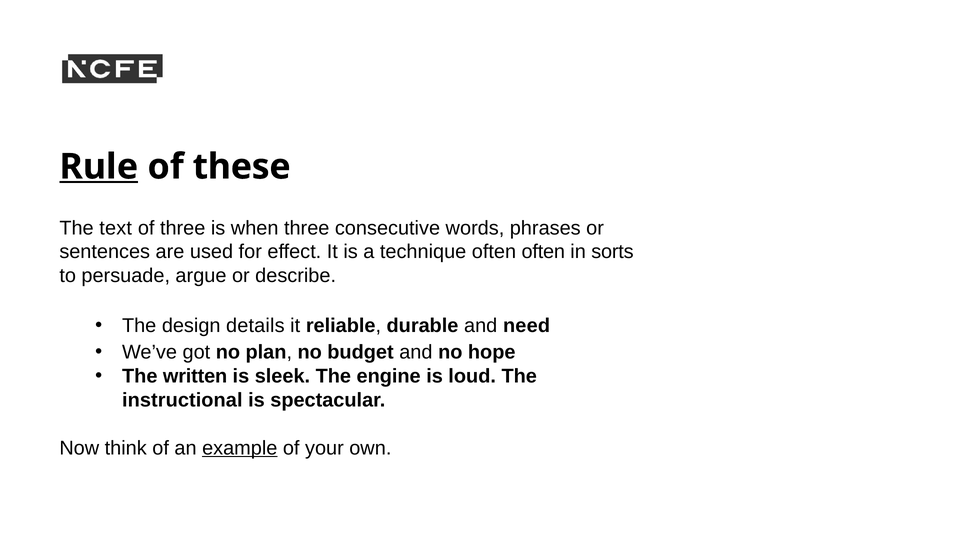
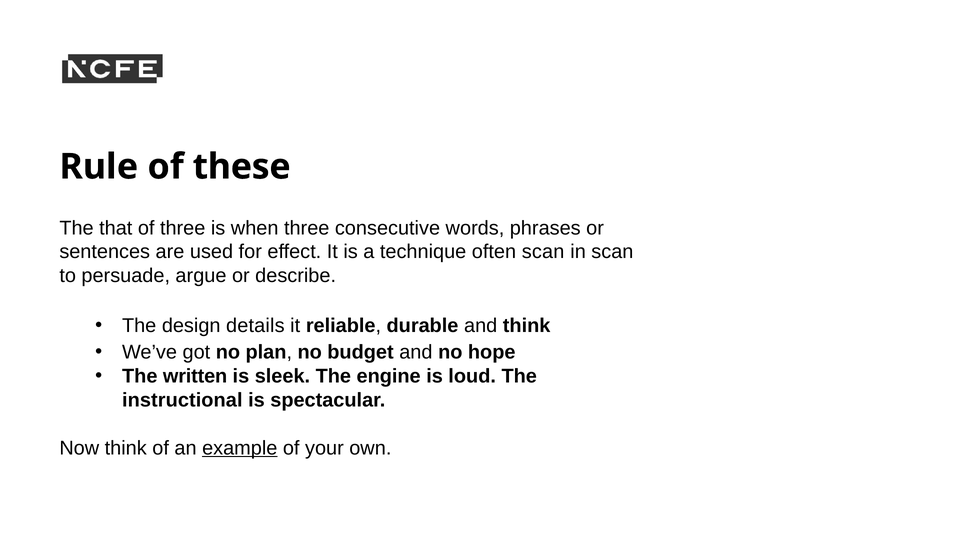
Rule underline: present -> none (99, 167)
text: text -> that (116, 228)
often often: often -> scan (543, 252)
in sorts: sorts -> scan (612, 252)
and need: need -> think (527, 326)
